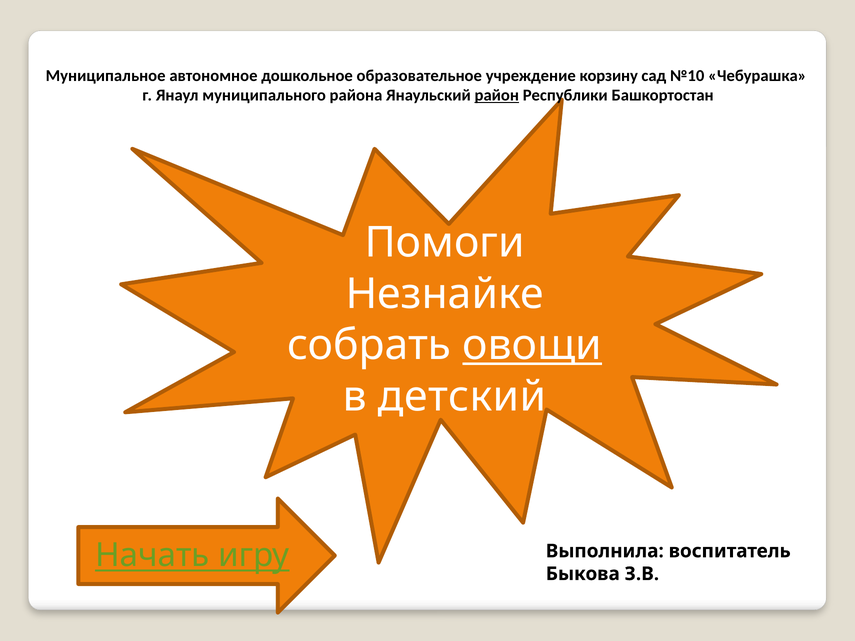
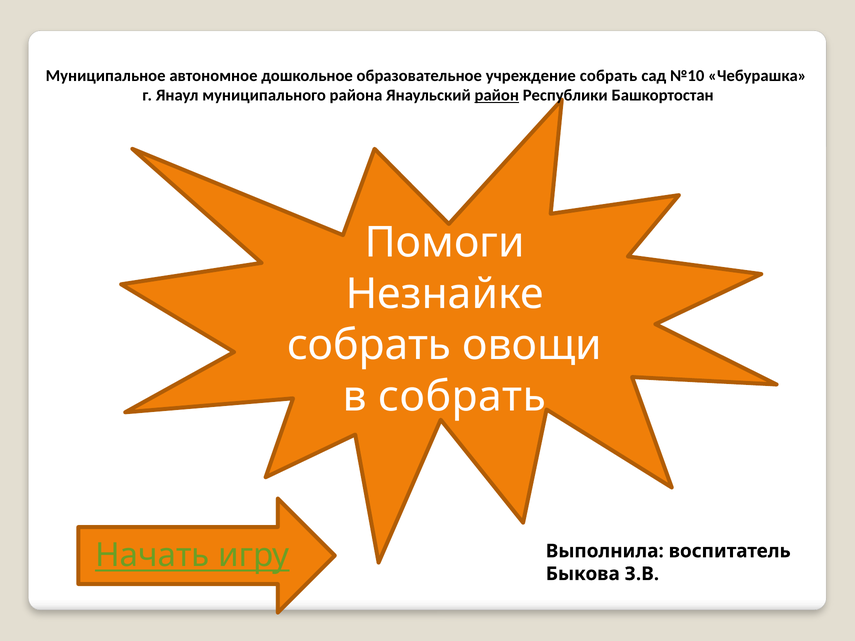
учреждение корзину: корзину -> собрать (609, 76)
овощи underline: present -> none (532, 345)
в детский: детский -> собрать (462, 397)
